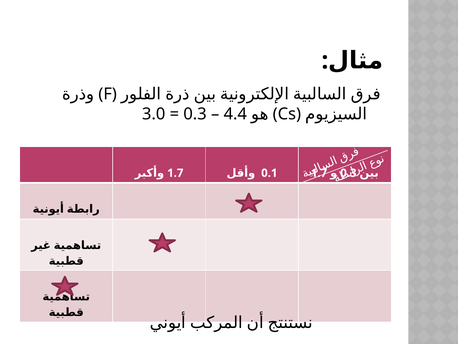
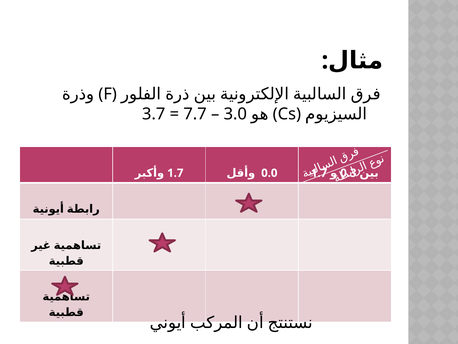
3.0: 3.0 -> 3.7 (154, 114)
0.3: 0.3 -> 7.7 (195, 114)
4.4: 4.4 -> 3.0 (235, 114)
0.1: 0.1 -> 0.0 (269, 173)
